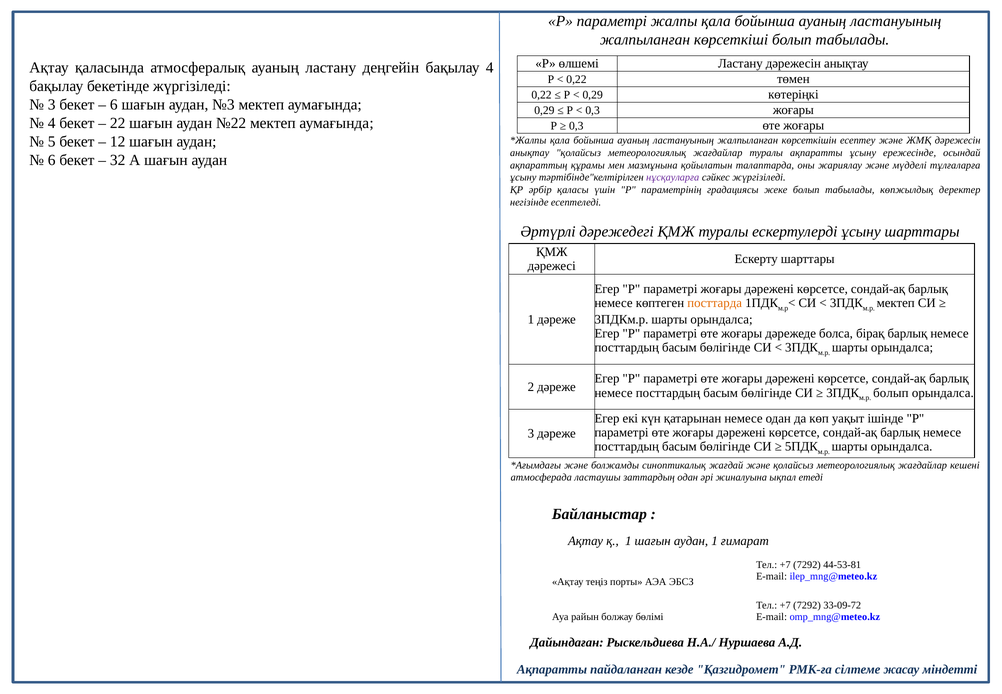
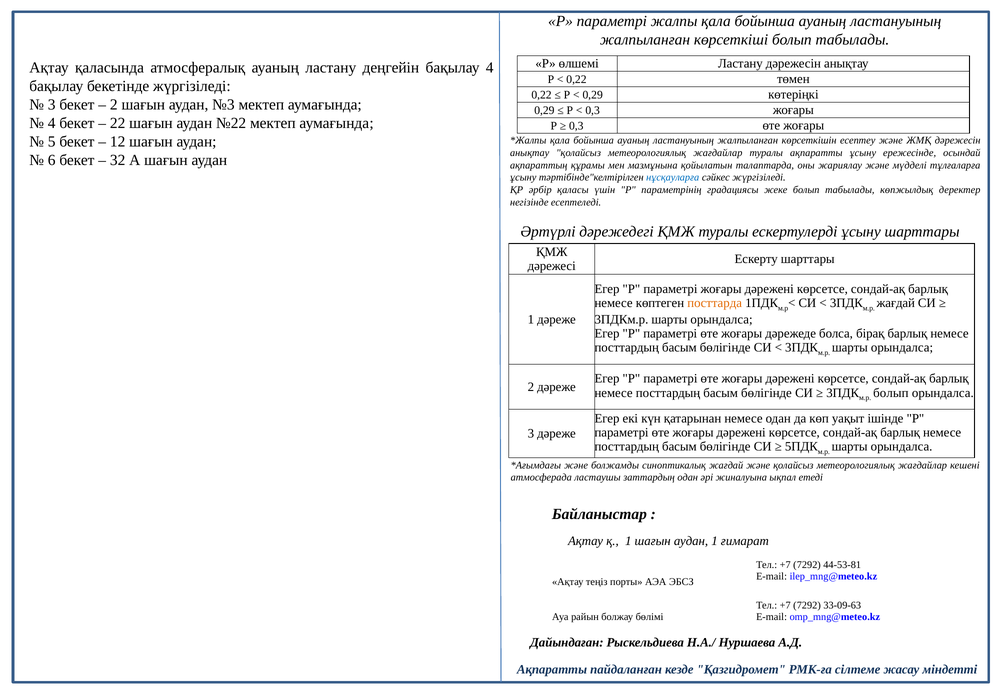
6: 6 -> 2 (114, 105)
нұсқауларға colour: purple -> blue (673, 177)
мектеп: мектеп -> жағдай (896, 303)
33-09-72: 33-09-72 -> 33-09-63 (842, 605)
